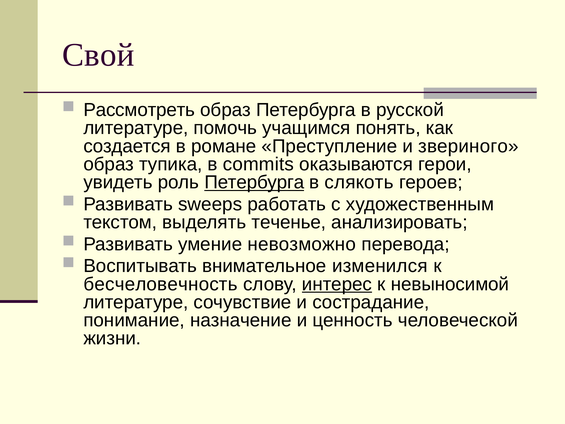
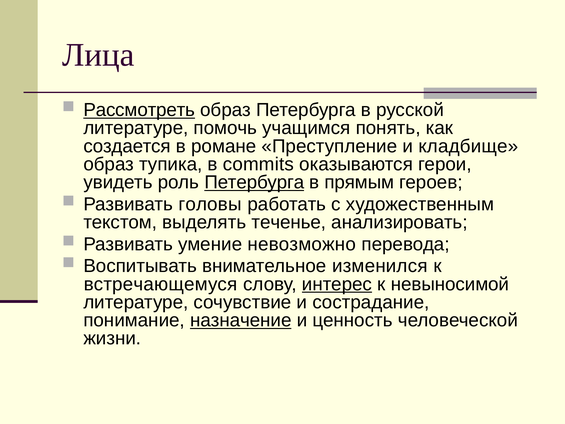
Свой: Свой -> Лица (98, 55)
Рассмотреть underline: none -> present (139, 110)
звериного: звериного -> кладбище (468, 146)
слякоть: слякоть -> прямым (359, 182)
sweeps: sweeps -> головы (210, 204)
бесчеловечность: бесчеловечность -> встречающемуся (161, 284)
назначение underline: none -> present (241, 320)
